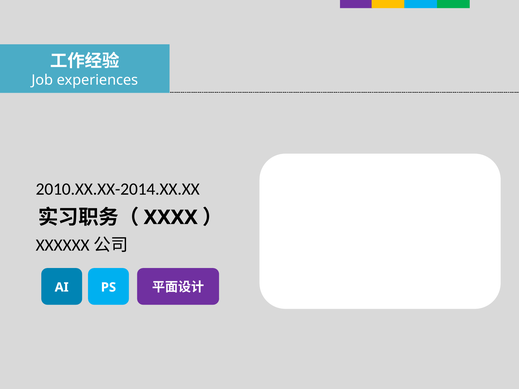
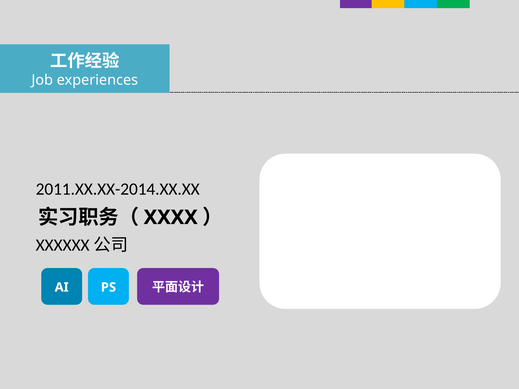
2010.XX.XX-2014.XX.XX: 2010.XX.XX-2014.XX.XX -> 2011.XX.XX-2014.XX.XX (118, 189)
